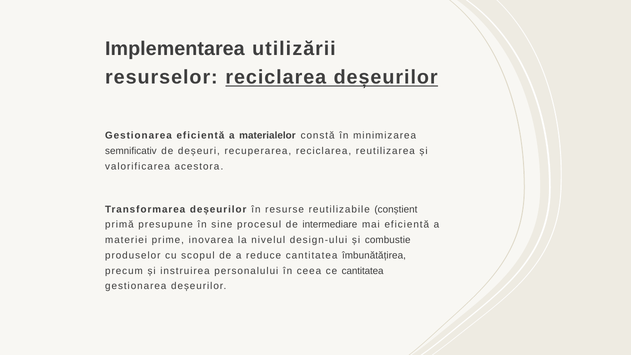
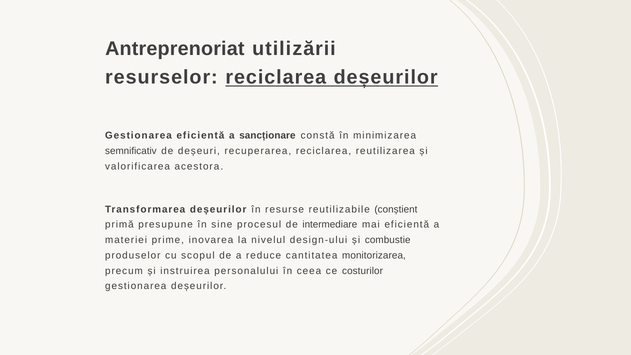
Implementarea: Implementarea -> Antreprenoriat (175, 49)
materialelor: materialelor -> sancționare (267, 136)
îmbunătățirea: îmbunătățirea -> monitorizarea (374, 255)
ce cantitatea: cantitatea -> costurilor (363, 271)
